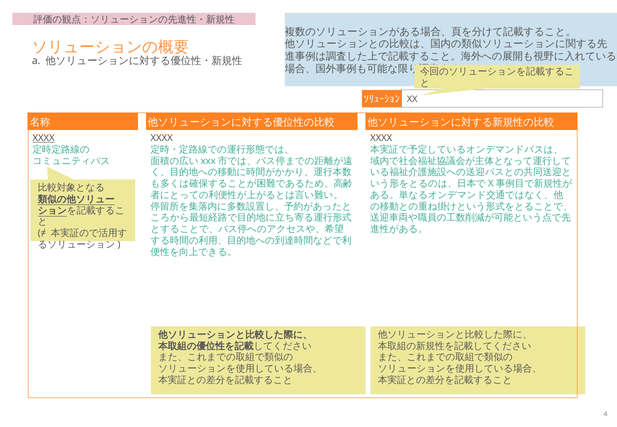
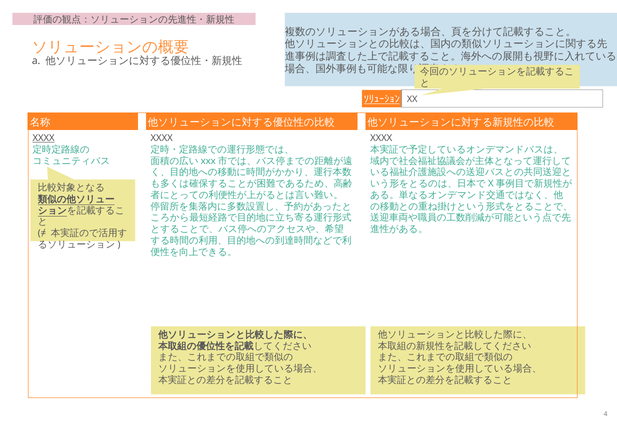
ｿﾘｭｰｼｮﾝ underline: none -> present (382, 99)
